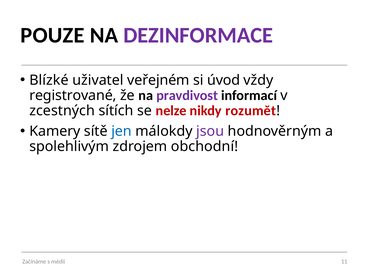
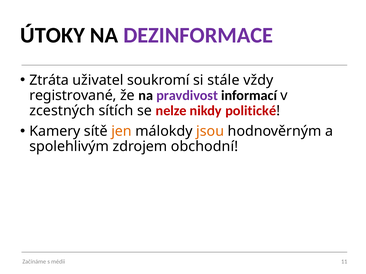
POUZE: POUZE -> ÚTOKY (53, 35)
Blízké: Blízké -> Ztráta (49, 80)
veřejném: veřejném -> soukromí (158, 80)
úvod: úvod -> stále (223, 80)
rozumět: rozumět -> politické (251, 111)
jen colour: blue -> orange (122, 131)
jsou colour: purple -> orange (210, 131)
